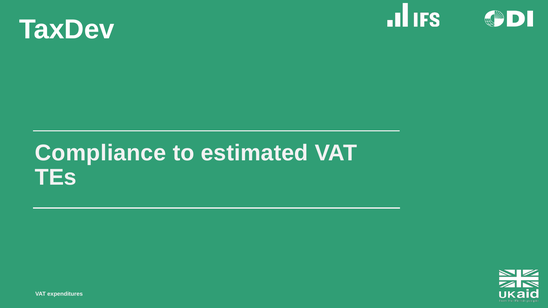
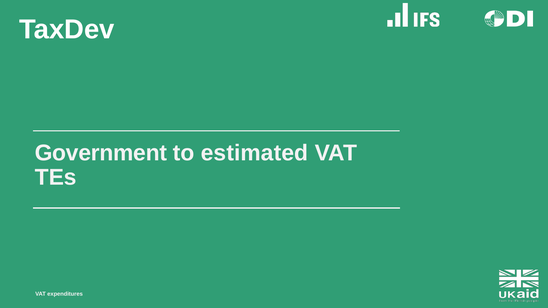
Compliance: Compliance -> Government (101, 153)
